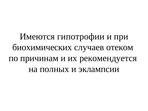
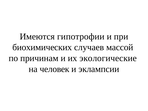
отеком: отеком -> массой (120, 47)
рекомендуется: рекомендуется -> экологические (108, 58)
полных: полных -> человек (55, 69)
